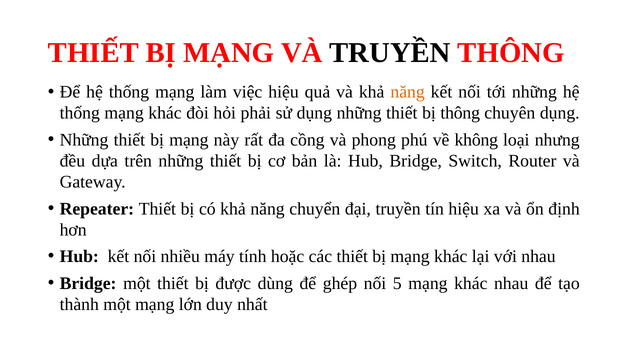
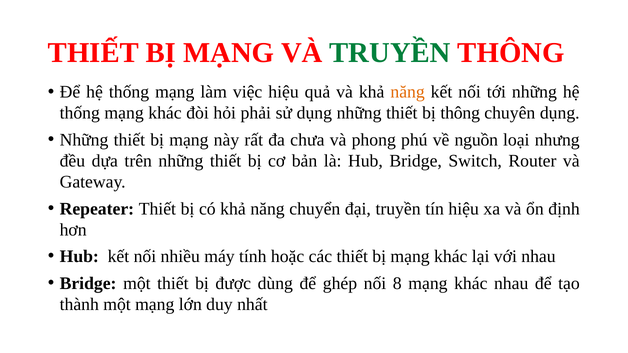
TRUYỀN colour: black -> green (390, 53)
cồng: cồng -> chưa (307, 140)
không: không -> nguồn (476, 140)
5: 5 -> 8 (397, 284)
